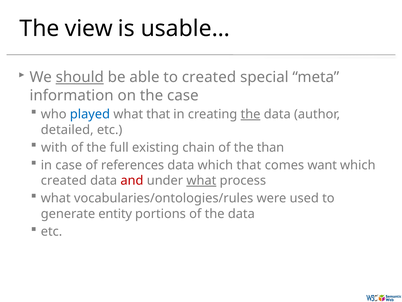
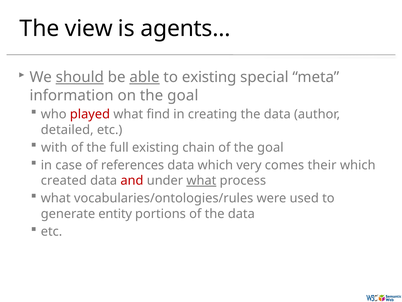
usable…: usable… -> agents… (186, 29)
able underline: none -> present (144, 77)
to created: created -> existing (209, 77)
on the case: case -> goal (183, 95)
played colour: blue -> red (90, 114)
what that: that -> find (158, 114)
the underline: present -> none (251, 114)
of the than: than -> goal (270, 147)
which that: that -> very (249, 165)
want: want -> their (322, 165)
